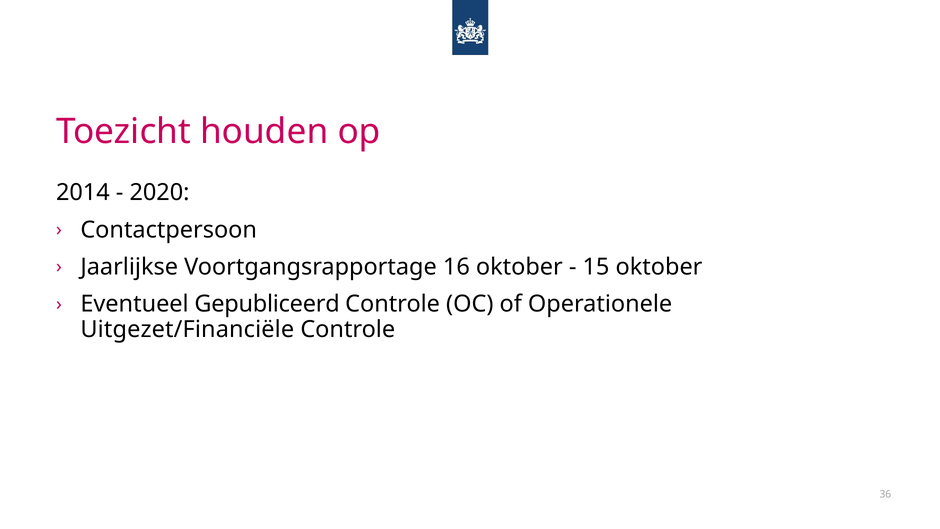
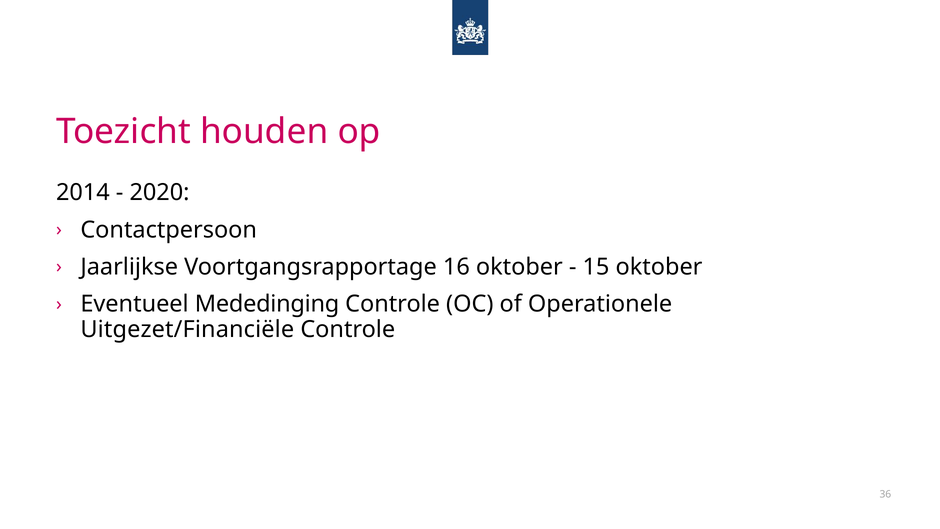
Gepubliceerd: Gepubliceerd -> Mededinging (267, 304)
